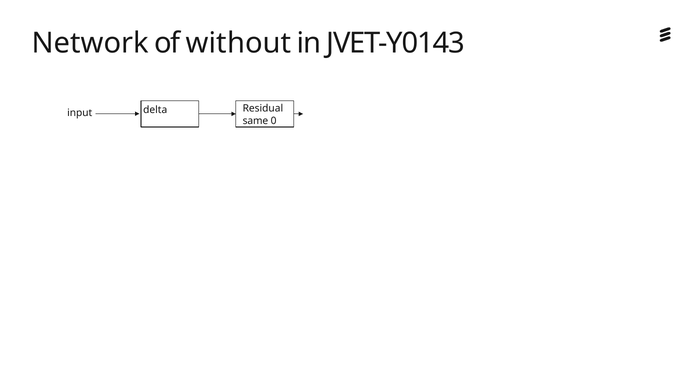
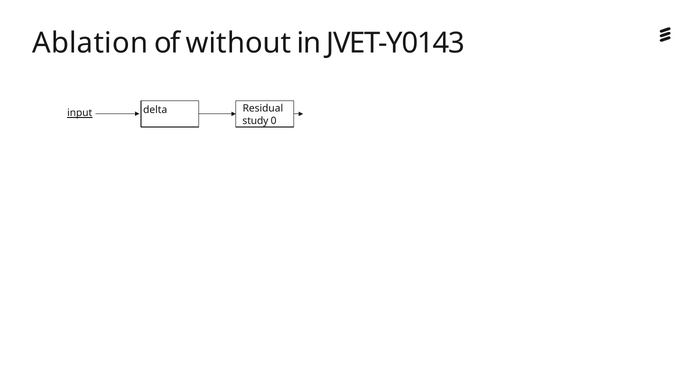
Network: Network -> Ablation (90, 43)
input underline: none -> present (80, 113)
same: same -> study (255, 121)
